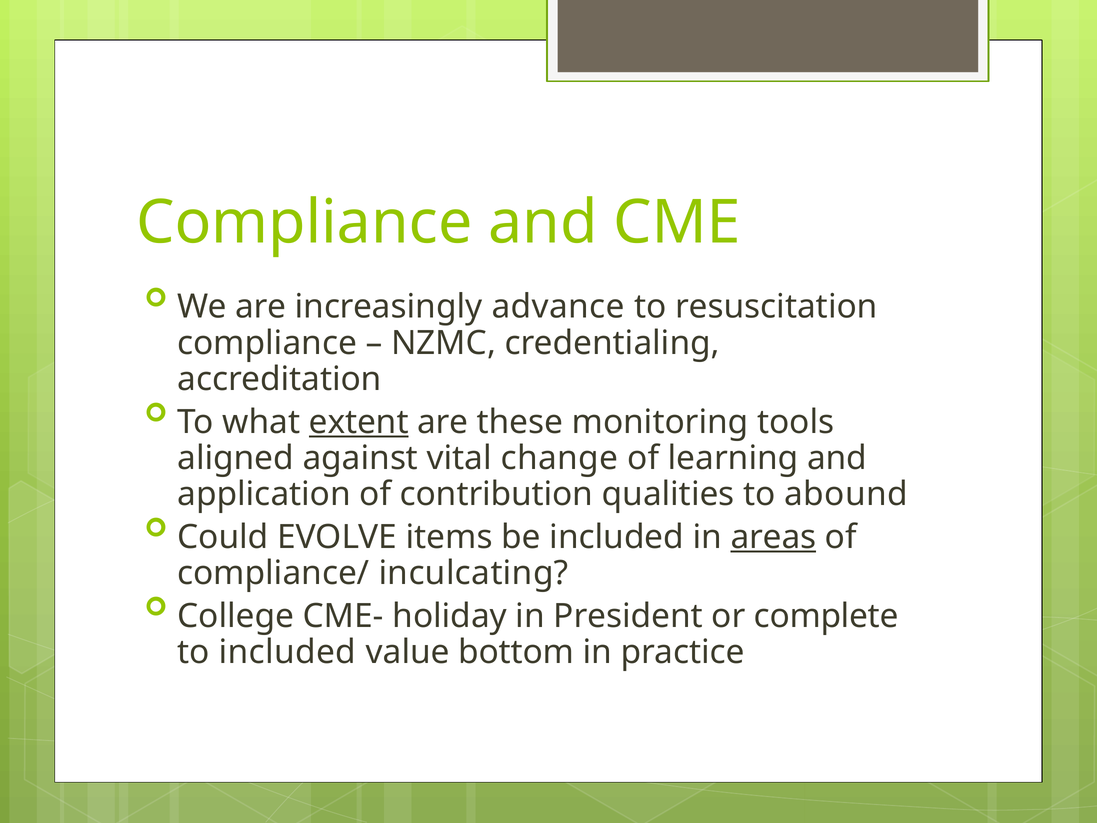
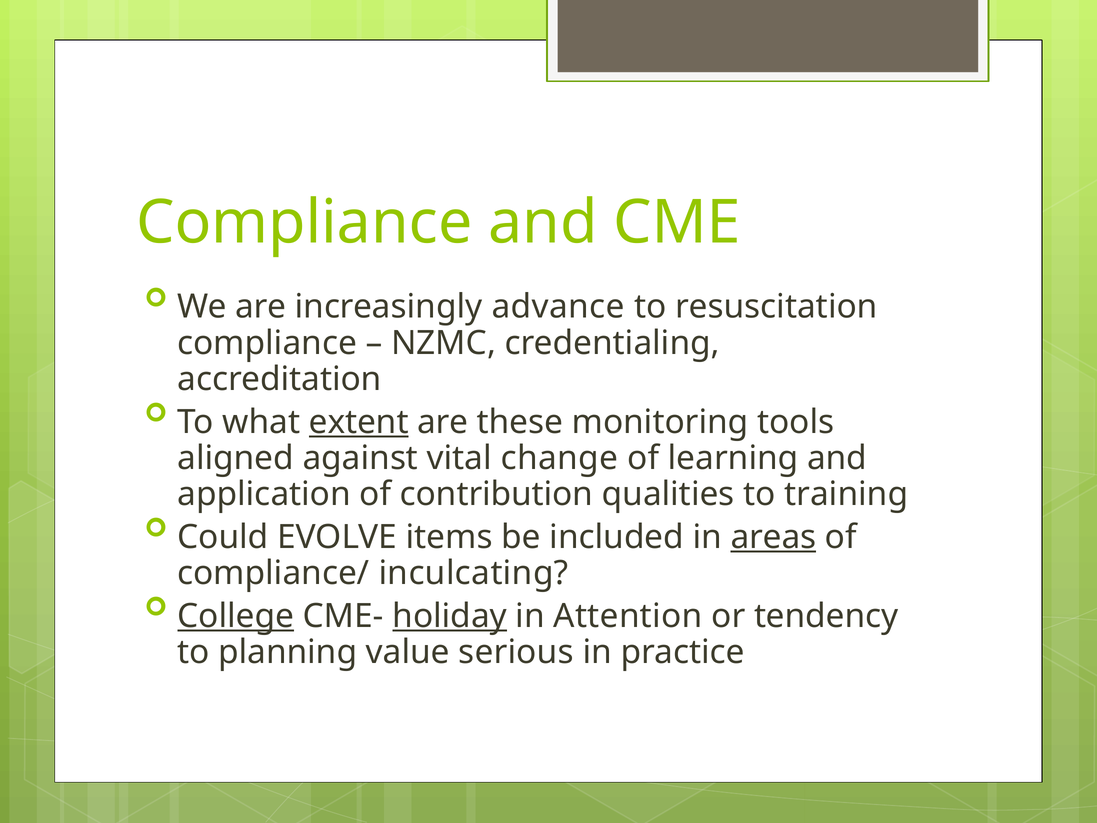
abound: abound -> training (846, 494)
College underline: none -> present (236, 616)
holiday underline: none -> present (450, 616)
President: President -> Attention (628, 616)
complete: complete -> tendency (826, 616)
to included: included -> planning (288, 652)
bottom: bottom -> serious (516, 652)
